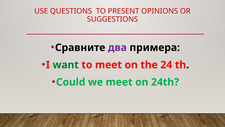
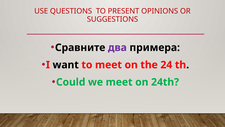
want colour: green -> black (66, 65)
